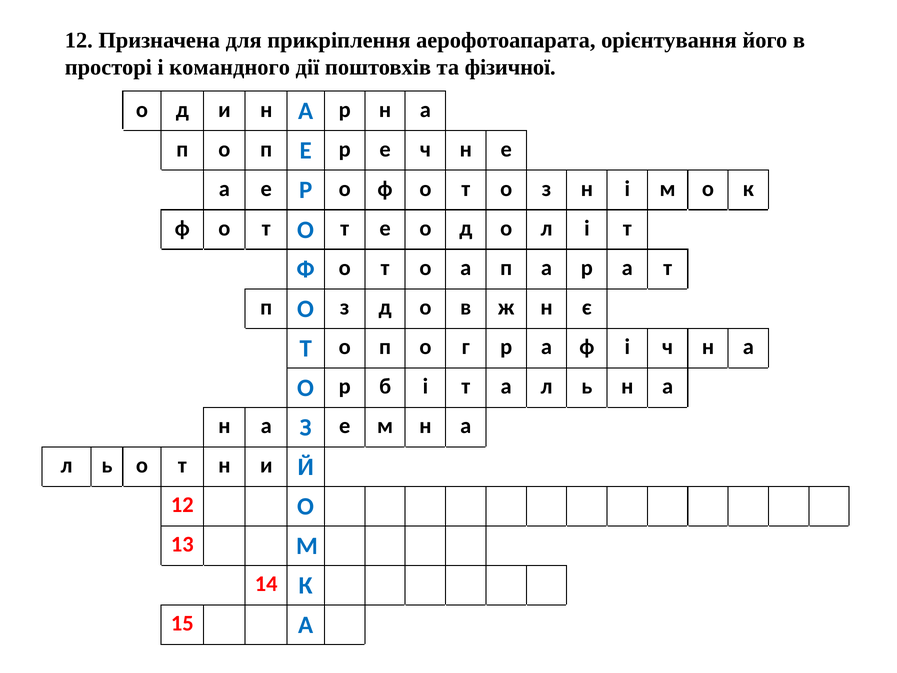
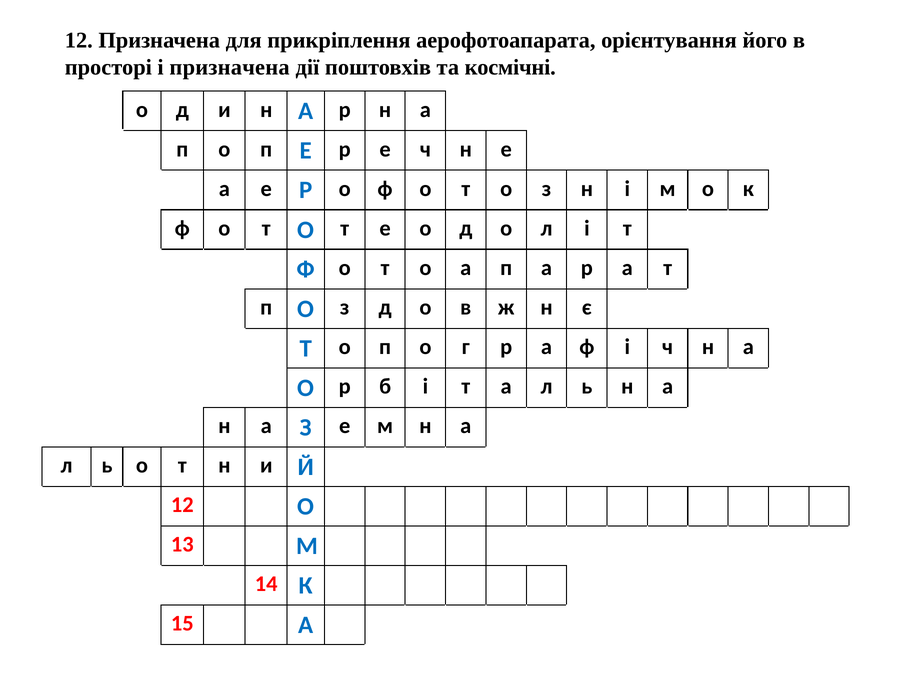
і командного: командного -> призначена (230, 67)
фізичної: фізичної -> космічні (510, 67)
